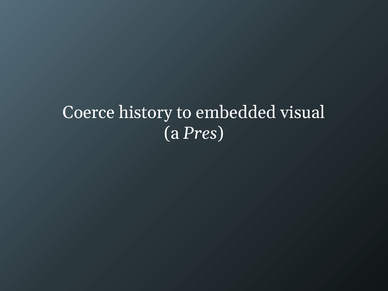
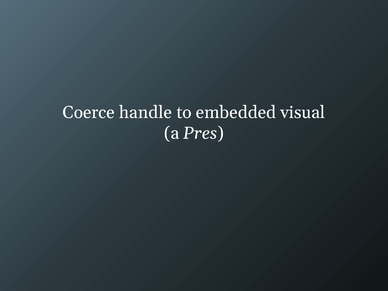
history: history -> handle (145, 112)
